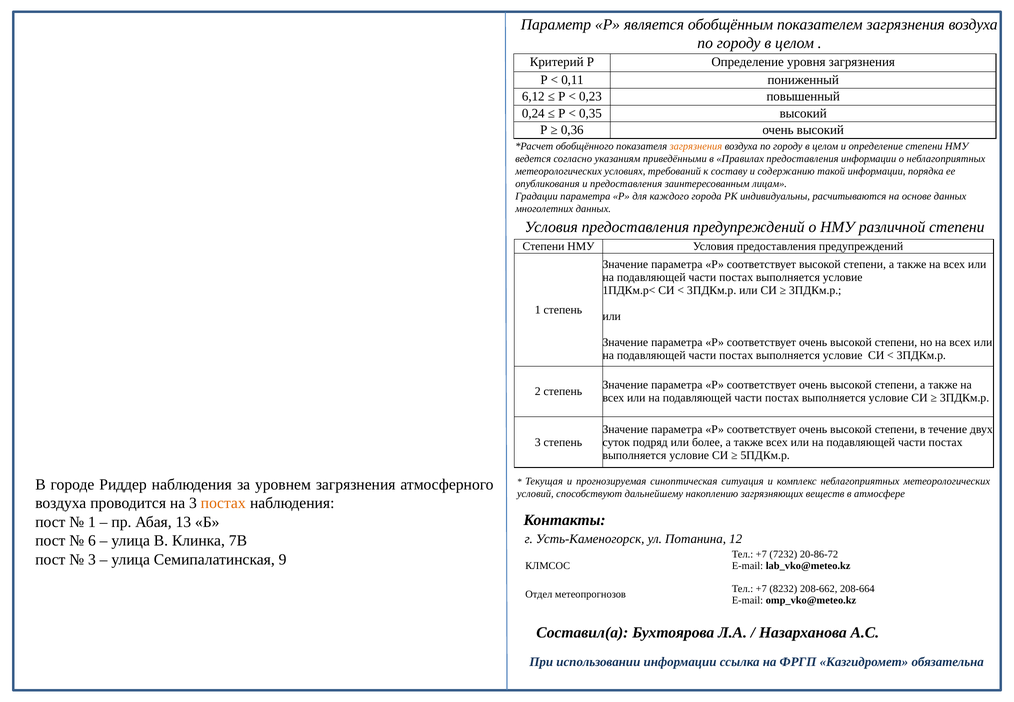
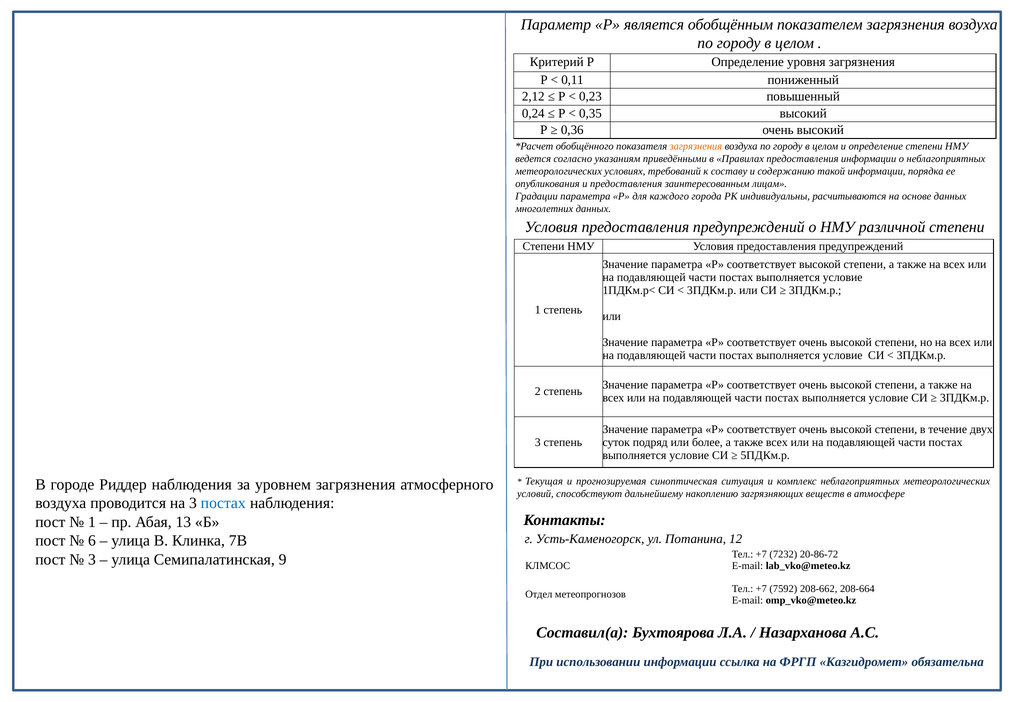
6,12: 6,12 -> 2,12 (533, 97)
постах colour: orange -> blue (223, 503)
8232: 8232 -> 7592 (783, 589)
